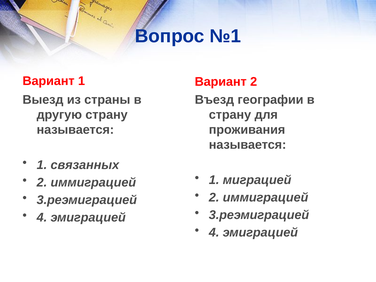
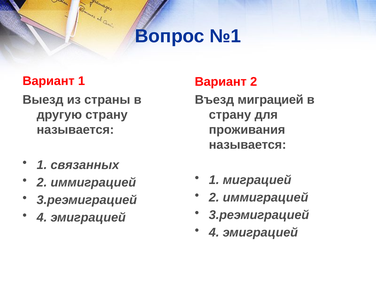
Въезд географии: географии -> миграцией (271, 100)
